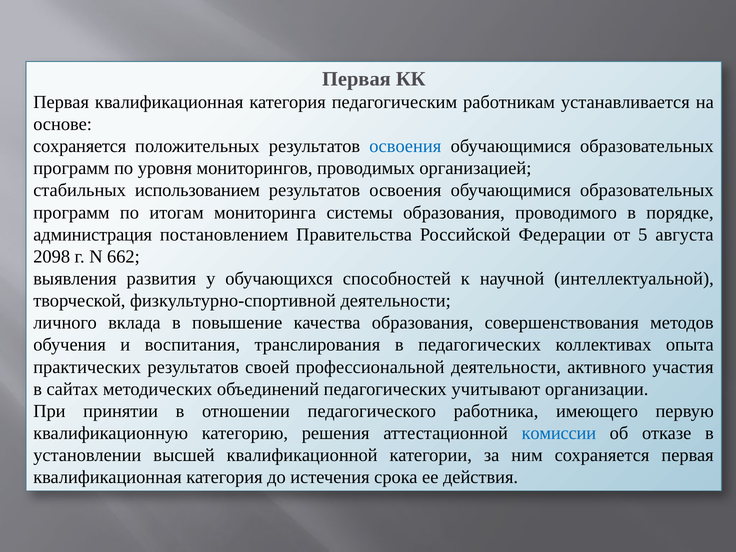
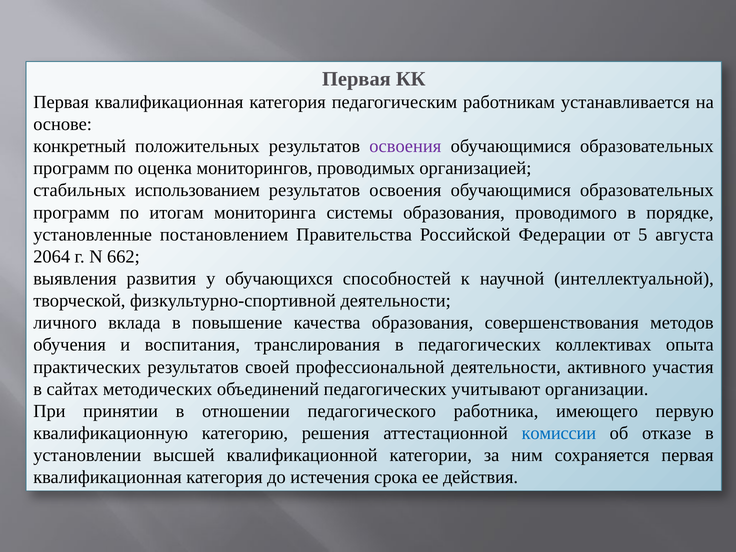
сохраняется: сохраняется -> конкретный (80, 146)
освоения colour: blue -> purple (405, 146)
уровня: уровня -> оценка (165, 168)
администрация: администрация -> установленные (93, 235)
2098: 2098 -> 2064 (52, 257)
